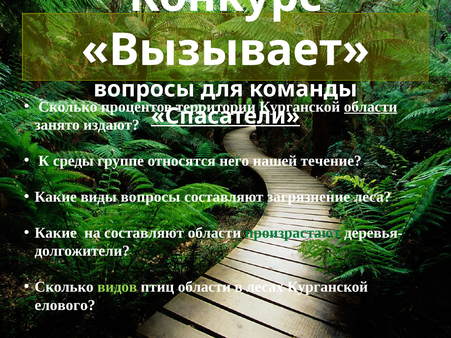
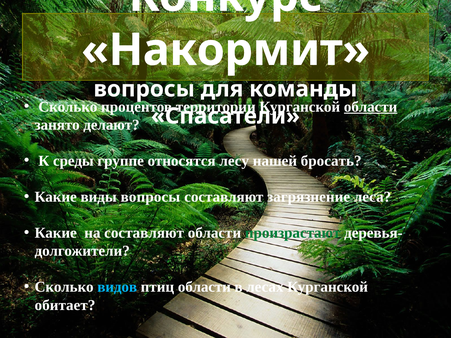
Вызывает: Вызывает -> Накормит (226, 50)
Спасатели underline: present -> none (225, 116)
издают: издают -> делают (111, 125)
него: него -> лесу (234, 161)
течение: течение -> бросать (331, 161)
видов colour: light green -> light blue (117, 287)
елового: елового -> обитает (65, 305)
